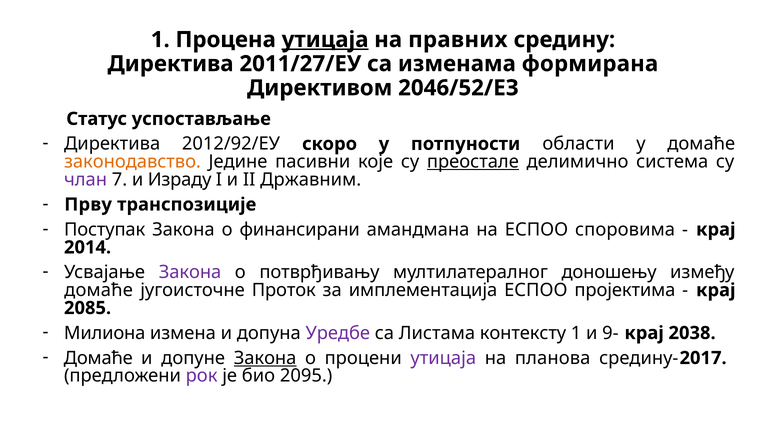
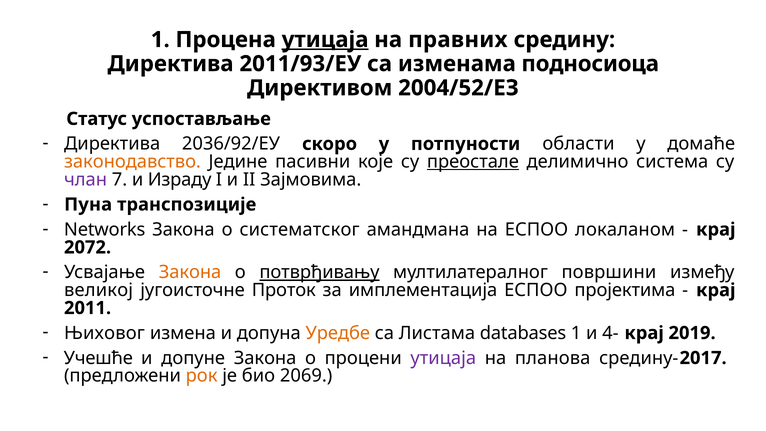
2011/27/EУ: 2011/27/EУ -> 2011/93/EУ (300, 64)
формирана: формирана -> подносиоца (590, 64)
2046/52/EЗ: 2046/52/EЗ -> 2004/52/EЗ (459, 88)
2012/92/EУ: 2012/92/EУ -> 2036/92/EУ (231, 144)
Државним: Државним -> Зајмовима (311, 179)
Прву: Прву -> Пуна (88, 204)
Поступак: Поступак -> Networks (105, 229)
финансирани: финансирани -> систематског (300, 229)
споровима: споровима -> локаланом (625, 229)
2014: 2014 -> 2072 (88, 247)
Закона colour: purple -> orange (190, 272)
потврђивању underline: none -> present (319, 272)
доношењу: доношењу -> површини (609, 272)
домаће: домаће -> великој (99, 290)
2085: 2085 -> 2011 (88, 308)
Милиона: Милиона -> Њиховог (104, 333)
Уредбе colour: purple -> orange (338, 333)
контексту: контексту -> databases (523, 333)
9-: 9- -> 4- (610, 333)
2038: 2038 -> 2019 (692, 333)
Домаће: Домаће -> Учешће (98, 358)
Закона underline: present -> none (265, 358)
рок colour: purple -> orange (202, 376)
2095: 2095 -> 2069 (306, 376)
